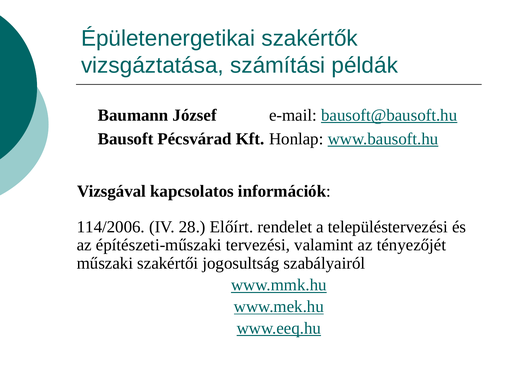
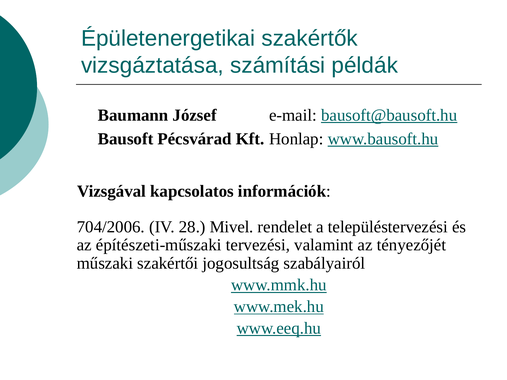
114/2006: 114/2006 -> 704/2006 (111, 227)
Előírt: Előírt -> Mivel (232, 227)
